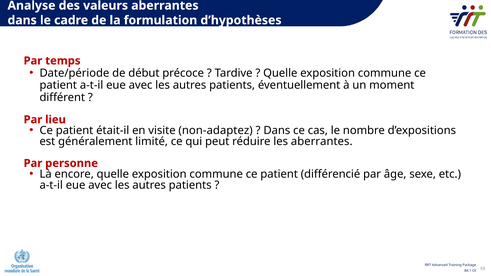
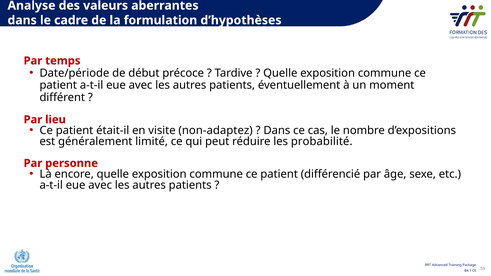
les aberrantes: aberrantes -> probabilité (322, 142)
